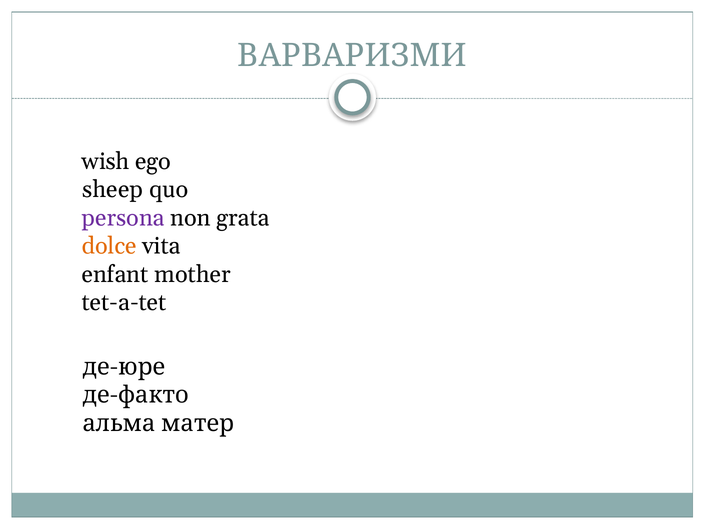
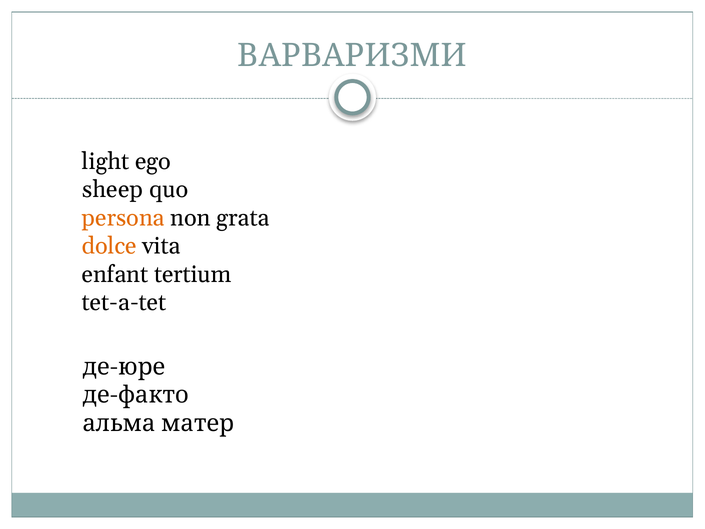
wish: wish -> light (106, 161)
persona colour: purple -> orange (123, 218)
mother: mother -> tertium (193, 274)
